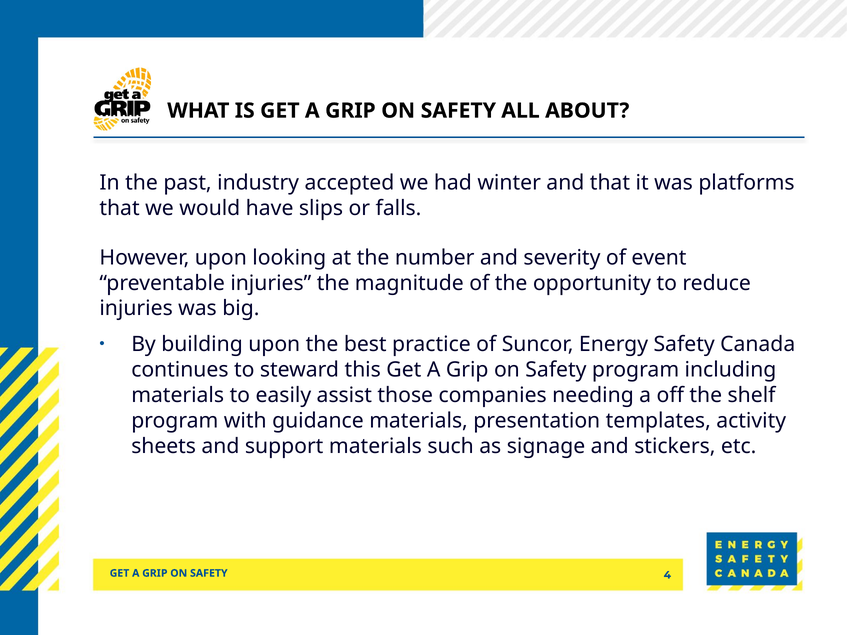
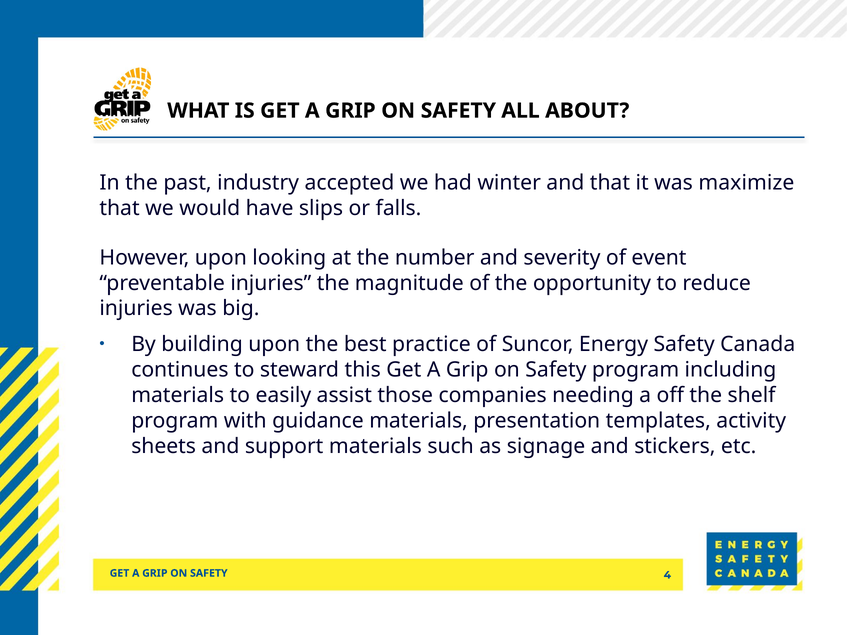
platforms: platforms -> maximize (746, 183)
